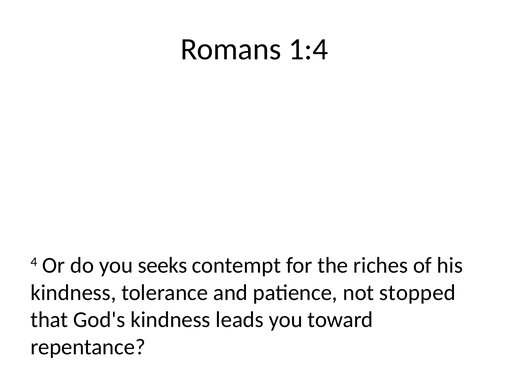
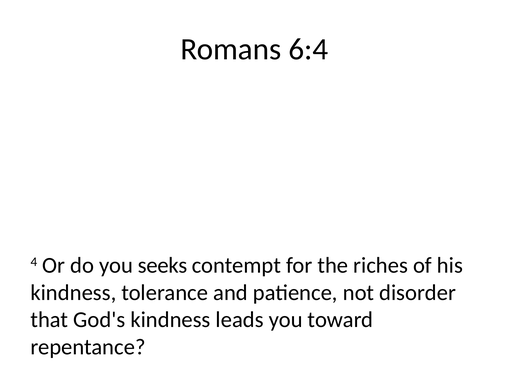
1:4: 1:4 -> 6:4 (308, 49)
stopped: stopped -> disorder (418, 292)
